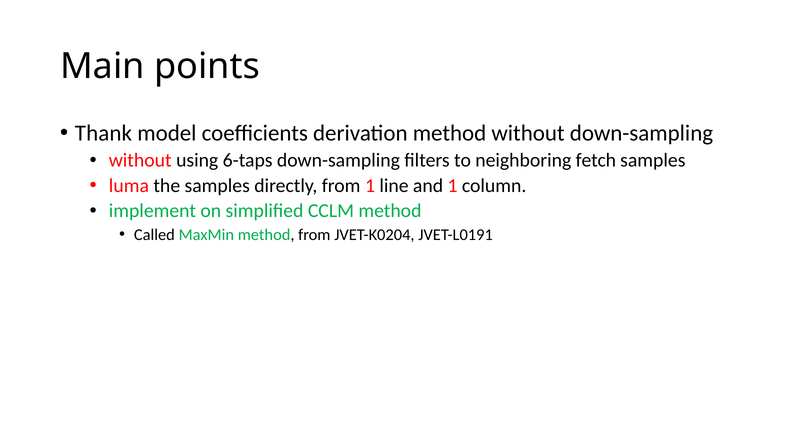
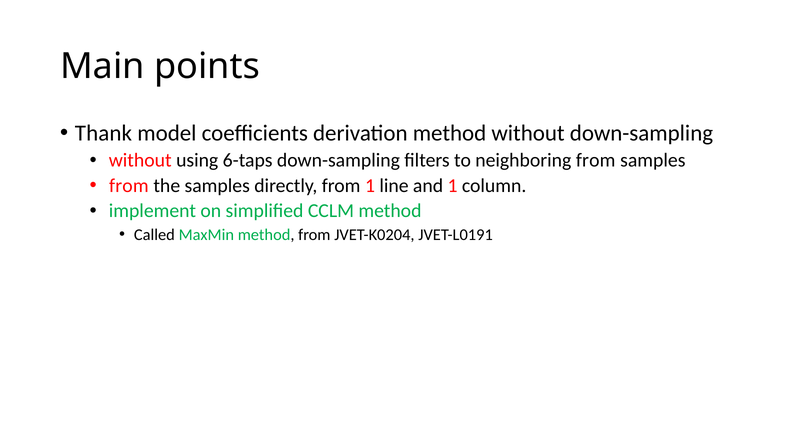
neighboring fetch: fetch -> from (596, 160)
luma: luma -> from (129, 186)
